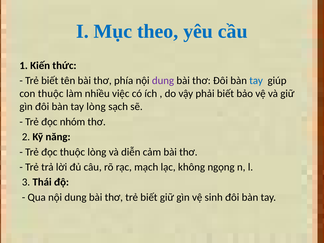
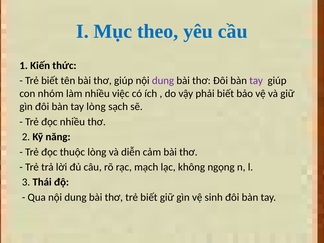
thơ phía: phía -> giúp (124, 81)
tay colour: blue -> purple (256, 81)
con thuộc: thuộc -> nhóm (51, 94)
đọc nhóm: nhóm -> nhiều (72, 122)
